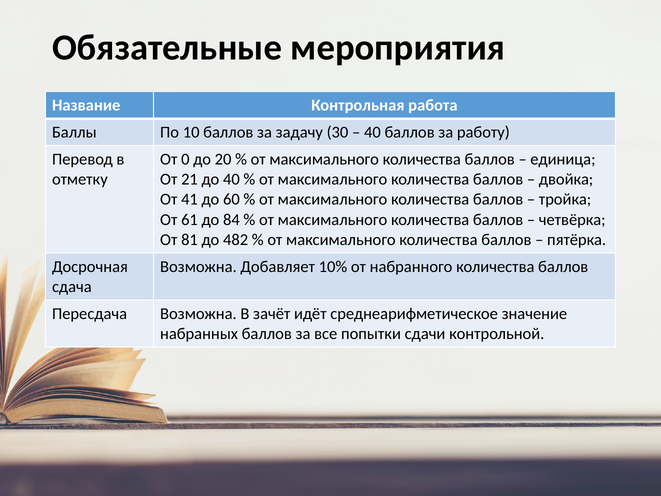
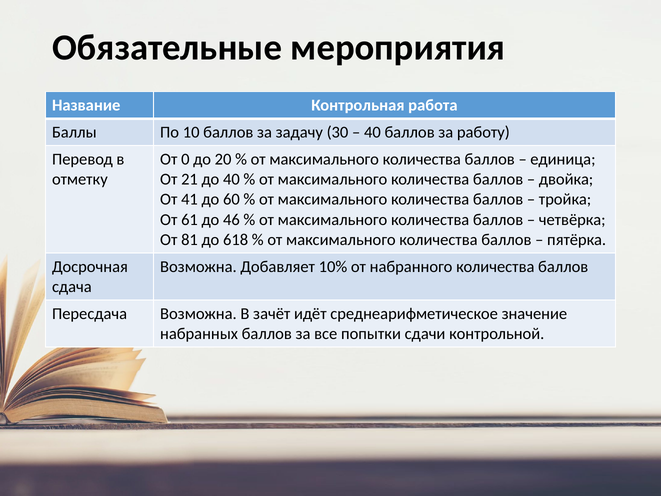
84: 84 -> 46 (231, 220)
482: 482 -> 618 (236, 240)
